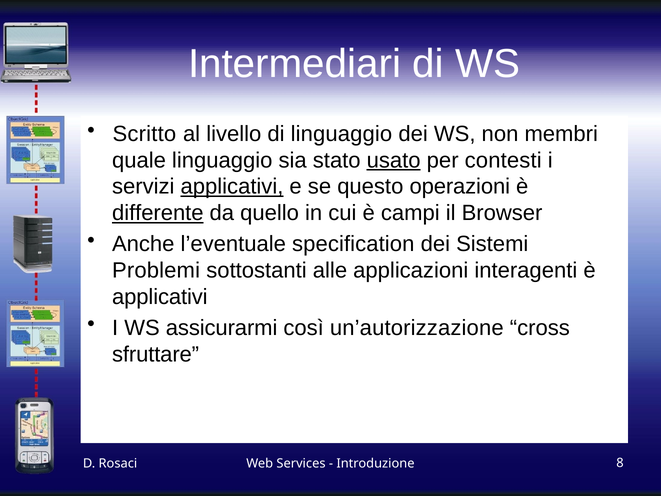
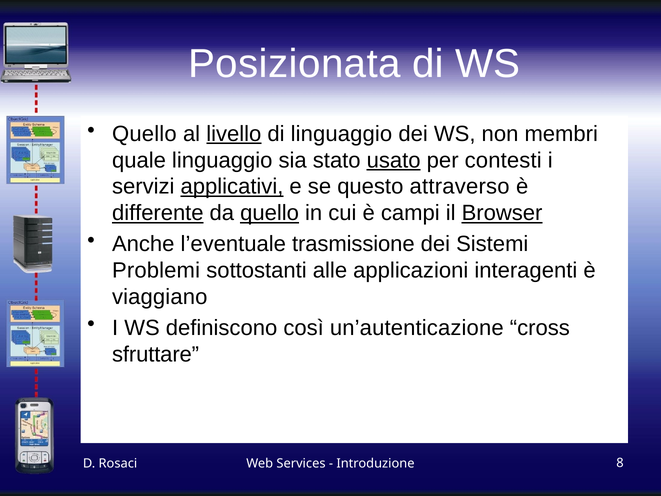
Intermediari: Intermediari -> Posizionata (294, 64)
Scritto: Scritto -> Quello (144, 134)
livello underline: none -> present (234, 134)
operazioni: operazioni -> attraverso (460, 187)
quello underline: none -> present (270, 213)
Browser underline: none -> present (502, 213)
specification: specification -> trasmissione (353, 244)
applicativi: applicativi -> viaggiano (160, 297)
assicurarmi: assicurarmi -> definiscono (222, 328)
un’autorizzazione: un’autorizzazione -> un’autenticazione (417, 328)
